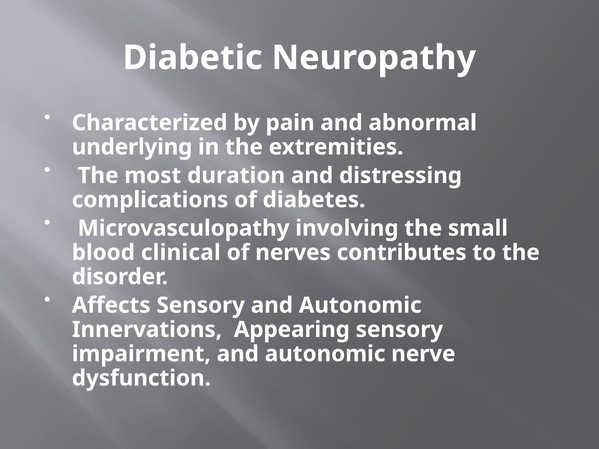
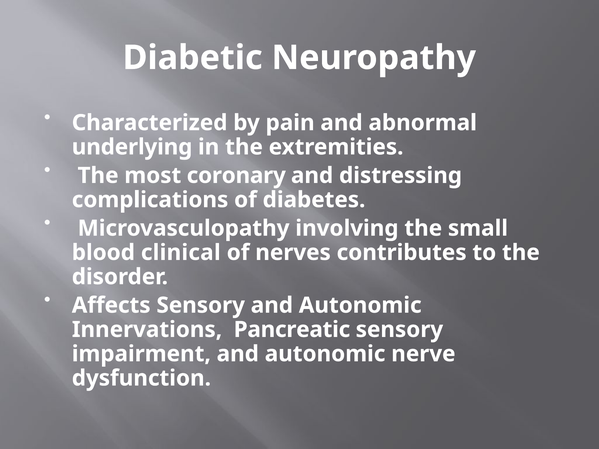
duration: duration -> coronary (236, 176)
Appearing: Appearing -> Pancreatic (292, 330)
